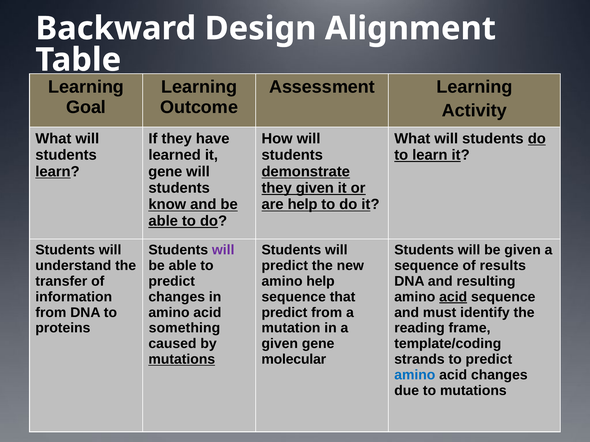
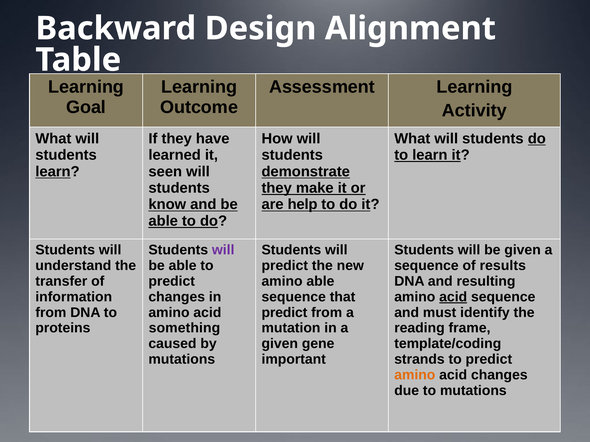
gene: gene -> seen (165, 172)
they given: given -> make (315, 188)
amino help: help -> able (320, 282)
mutations underline: present -> none (182, 360)
molecular: molecular -> important (294, 360)
amino colour: blue -> orange (415, 375)
